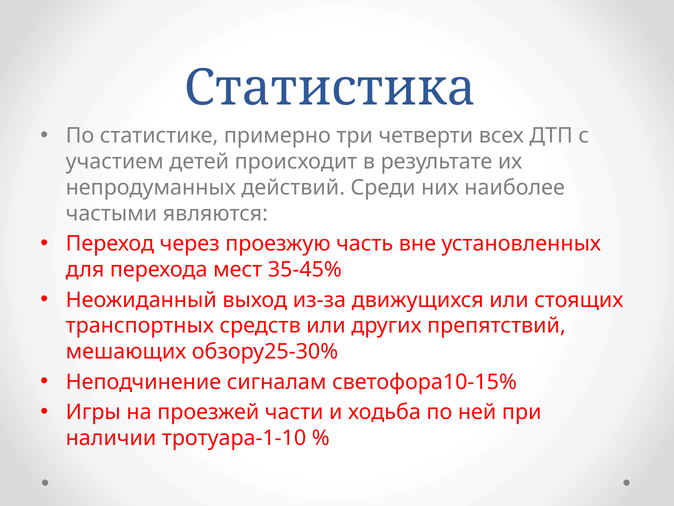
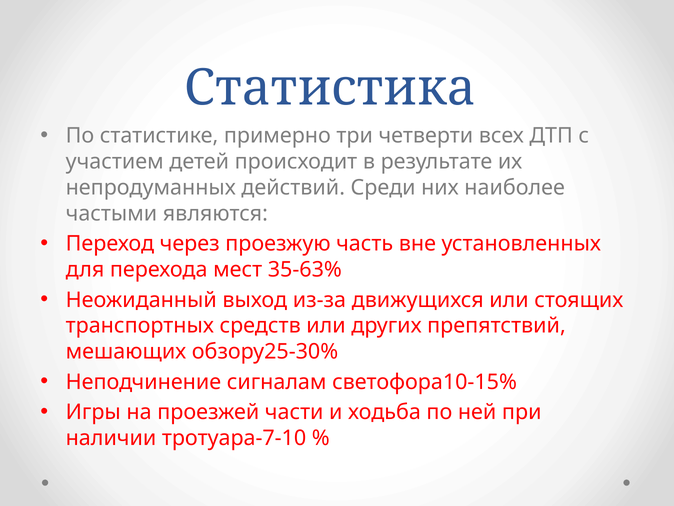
35-45%: 35-45% -> 35-63% (305, 269)
тротуара-1-10: тротуара-1-10 -> тротуара-7-10 (234, 438)
